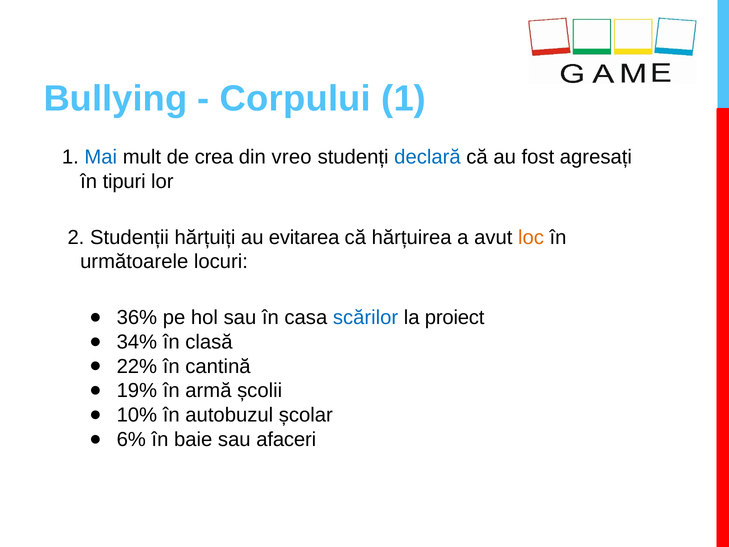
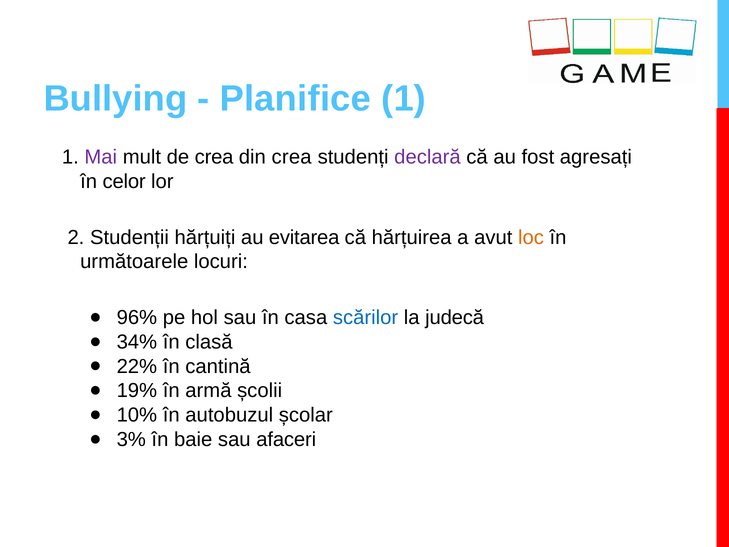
Corpului: Corpului -> Planifice (295, 99)
Mai colour: blue -> purple (101, 157)
din vreo: vreo -> crea (292, 157)
declară colour: blue -> purple (427, 157)
tipuri: tipuri -> celor (124, 181)
36%: 36% -> 96% (137, 318)
proiect: proiect -> judecă (455, 318)
6%: 6% -> 3% (131, 439)
